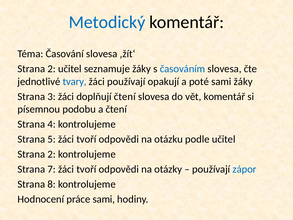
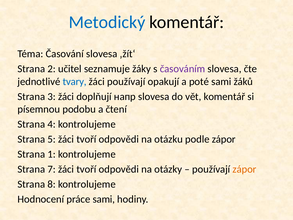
časováním colour: blue -> purple (183, 69)
sami žáky: žáky -> žáků (243, 81)
doplňují čtení: čtení -> напр (125, 96)
podle učitel: učitel -> zápor (224, 139)
2: 2 -> 1 (52, 154)
zápor colour: blue -> orange (245, 169)
